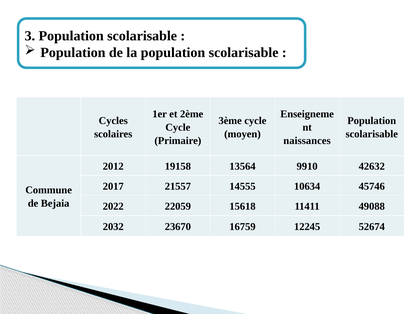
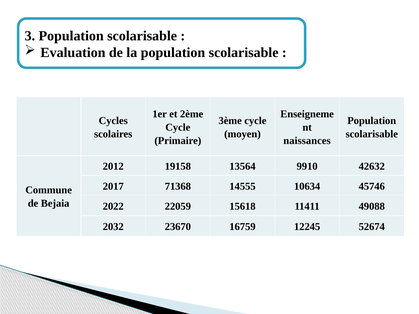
Population: Population -> Evaluation (73, 53)
21557: 21557 -> 71368 (178, 186)
